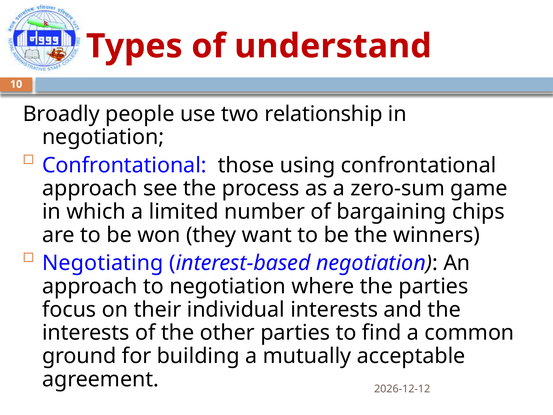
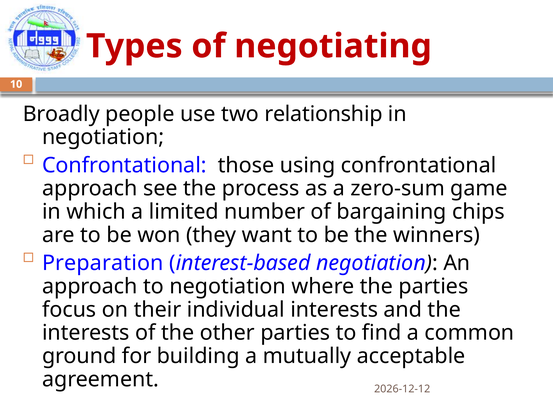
understand: understand -> negotiating (333, 46)
Negotiating: Negotiating -> Preparation (103, 263)
